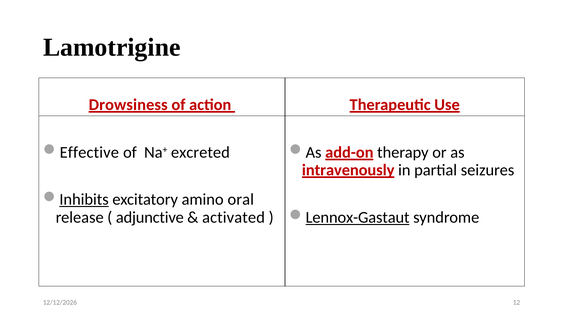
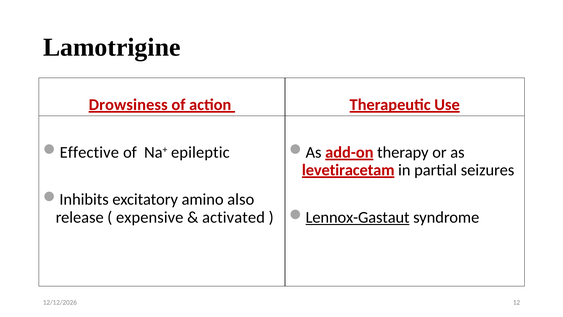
excreted: excreted -> epileptic (200, 152)
intravenously: intravenously -> levetiracetam (348, 170)
Inhibits underline: present -> none (84, 199)
oral: oral -> also (241, 199)
adjunctive: adjunctive -> expensive (150, 217)
